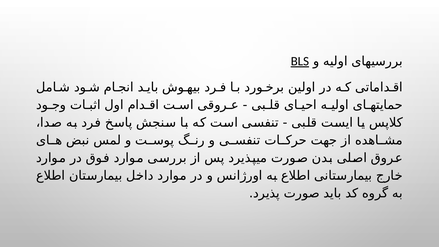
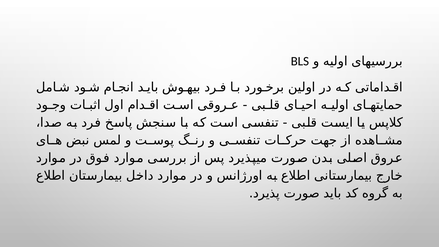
BLS underline: present -> none (300, 61)
